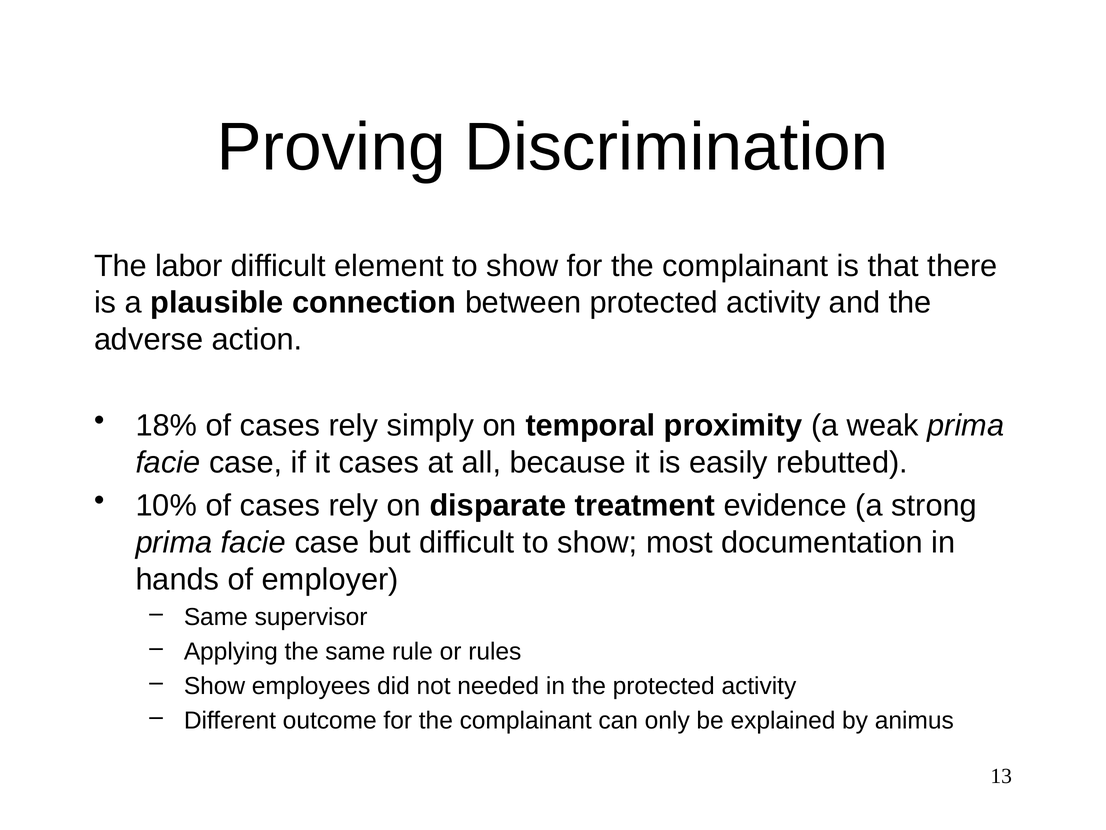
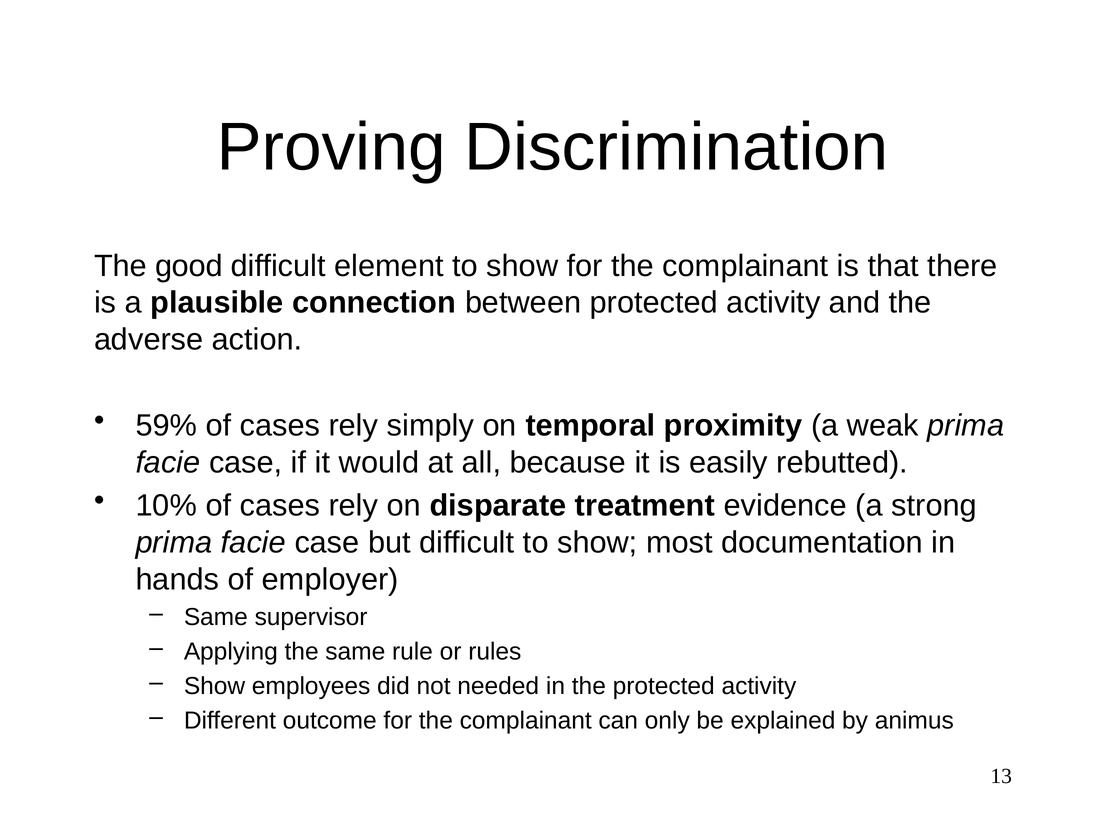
labor: labor -> good (189, 266)
18%: 18% -> 59% (166, 426)
it cases: cases -> would (379, 462)
